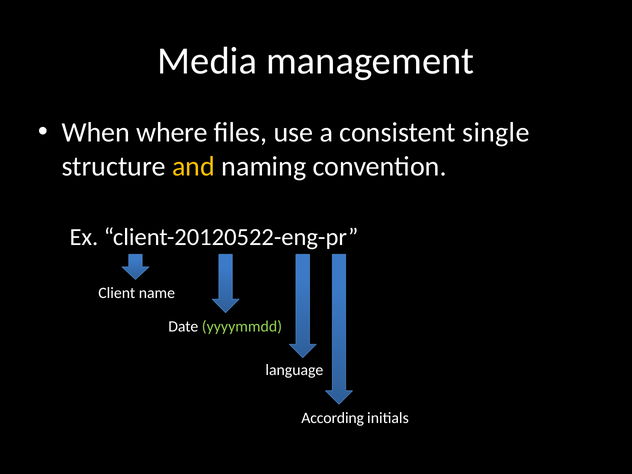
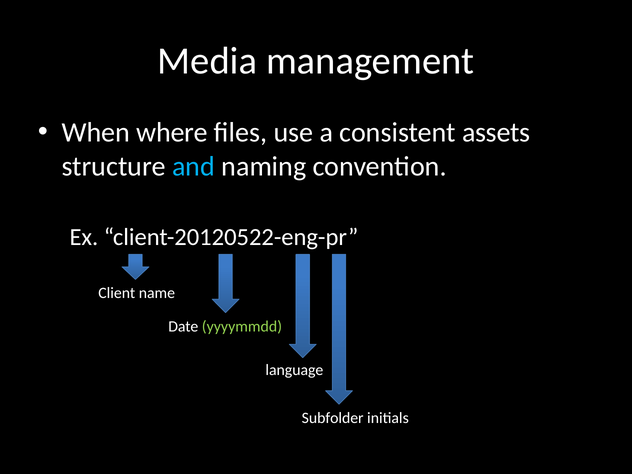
single: single -> assets (496, 133)
and colour: yellow -> light blue (193, 166)
According: According -> Subfolder (333, 418)
